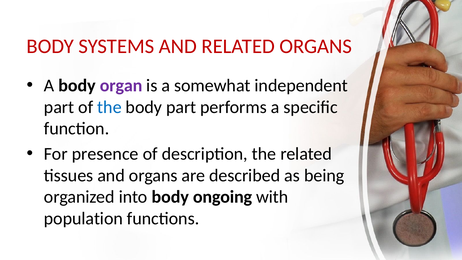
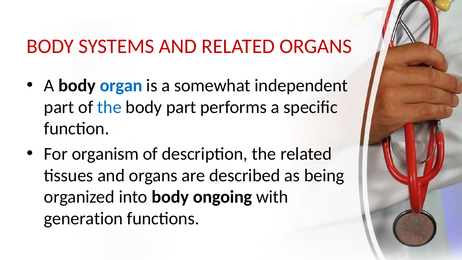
organ colour: purple -> blue (121, 86)
presence: presence -> organism (105, 154)
population: population -> generation (83, 218)
